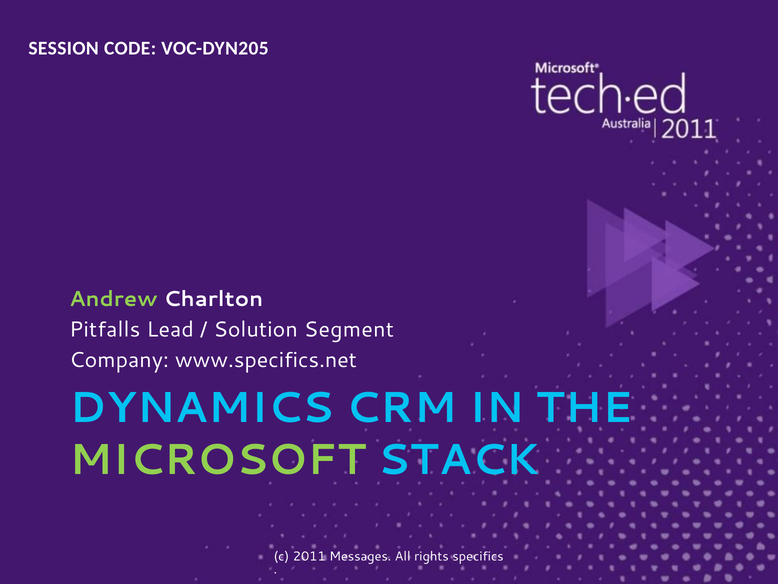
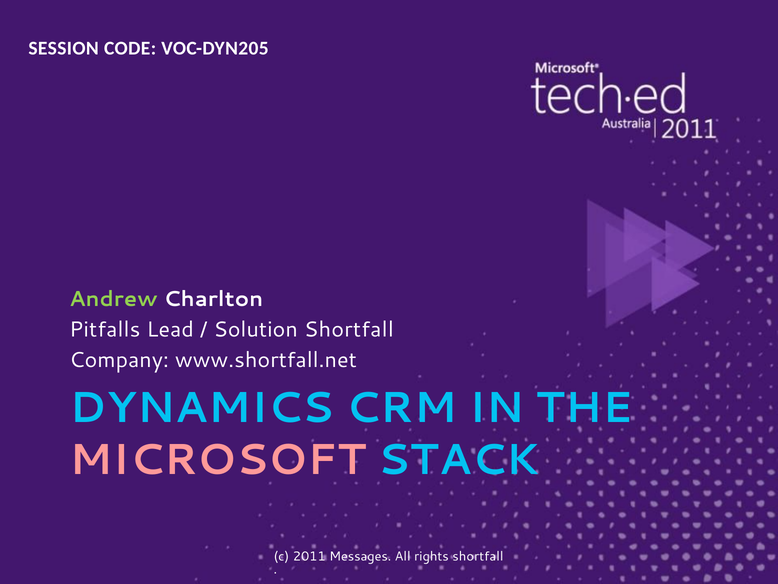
Solution Segment: Segment -> Shortfall (349, 329)
www.specifics.net: www.specifics.net -> www.shortfall.net (266, 360)
MICROSOFT colour: light green -> pink (218, 460)
rights specifics: specifics -> shortfall (478, 556)
